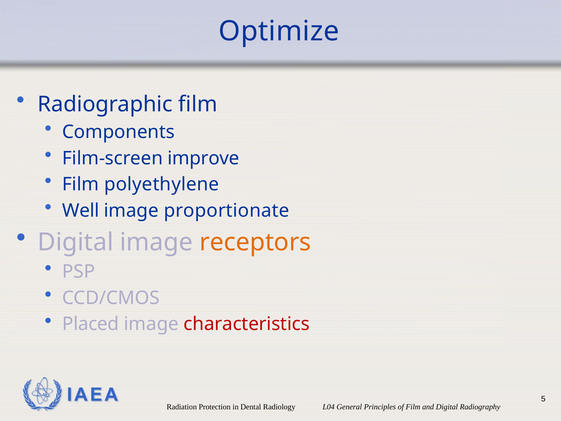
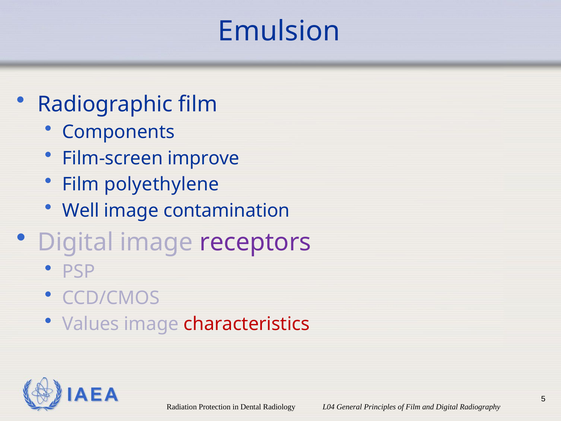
Optimize: Optimize -> Emulsion (279, 31)
proportionate: proportionate -> contamination (227, 210)
receptors colour: orange -> purple (255, 242)
Placed: Placed -> Values (91, 324)
